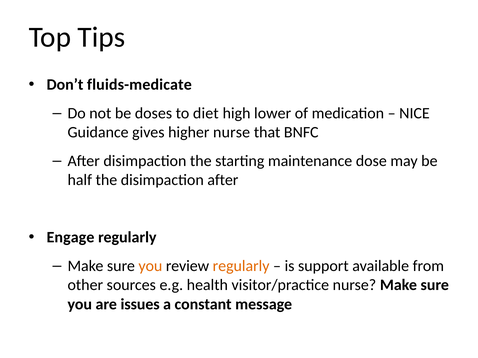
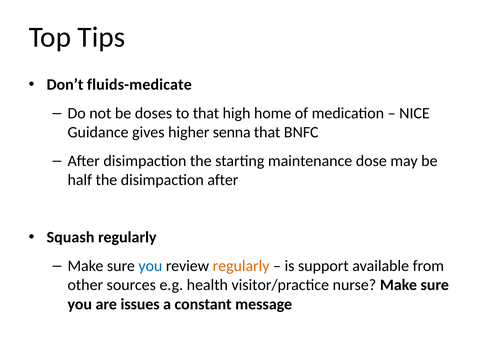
to diet: diet -> that (206, 113)
lower: lower -> home (273, 113)
higher nurse: nurse -> senna (232, 133)
Engage: Engage -> Squash (71, 238)
you colour: orange -> blue (150, 266)
